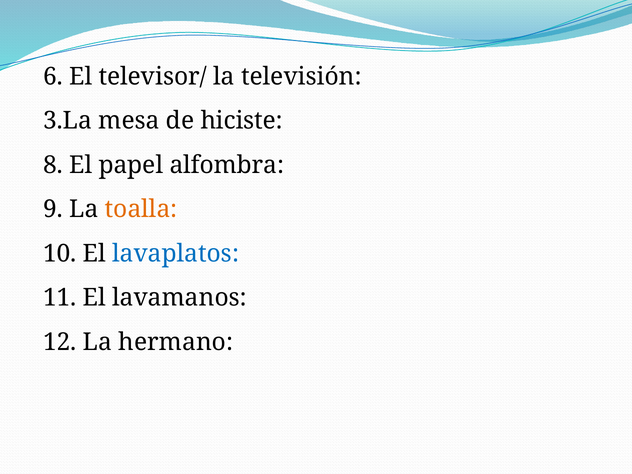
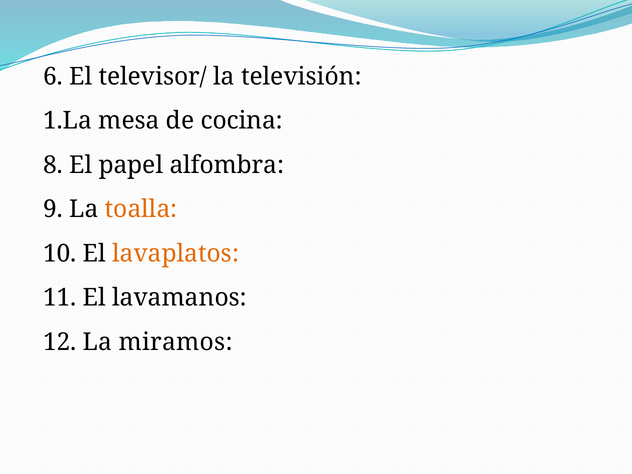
3.La: 3.La -> 1.La (68, 121)
hiciste: hiciste -> cocina (242, 121)
lavaplatos colour: blue -> orange (176, 254)
hermano: hermano -> miramos (176, 342)
